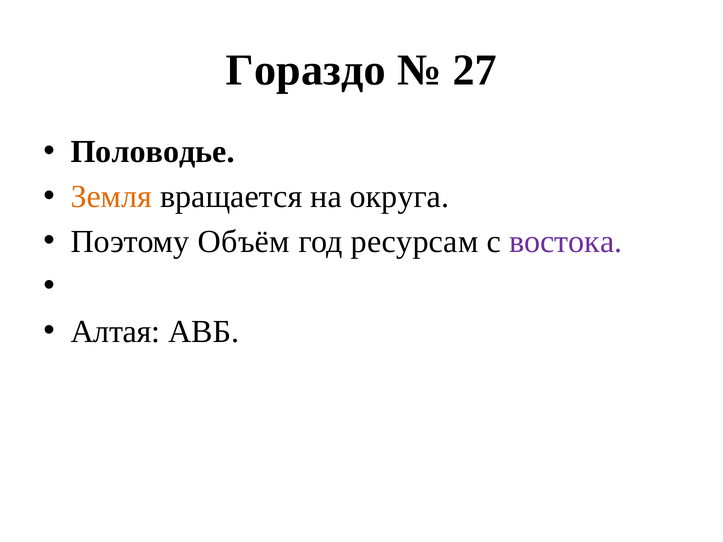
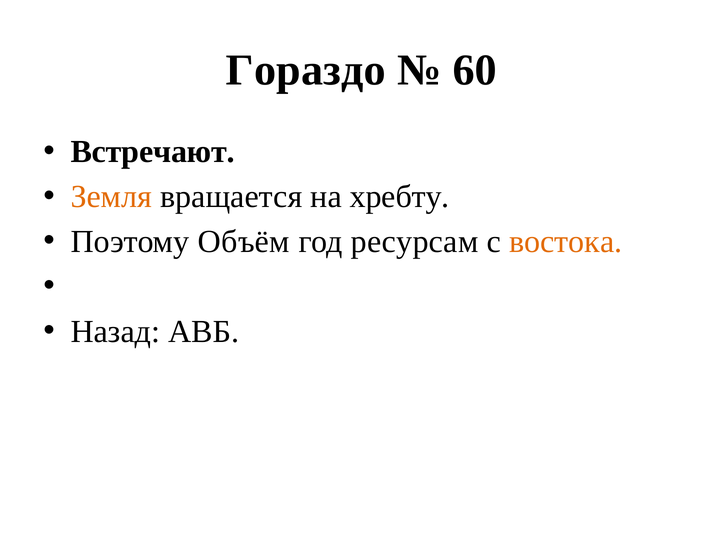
27: 27 -> 60 (475, 70)
Половодье: Половодье -> Встречают (153, 152)
округа: округа -> хребту (400, 197)
востока colour: purple -> orange (566, 242)
Алтая: Алтая -> Назад (115, 332)
